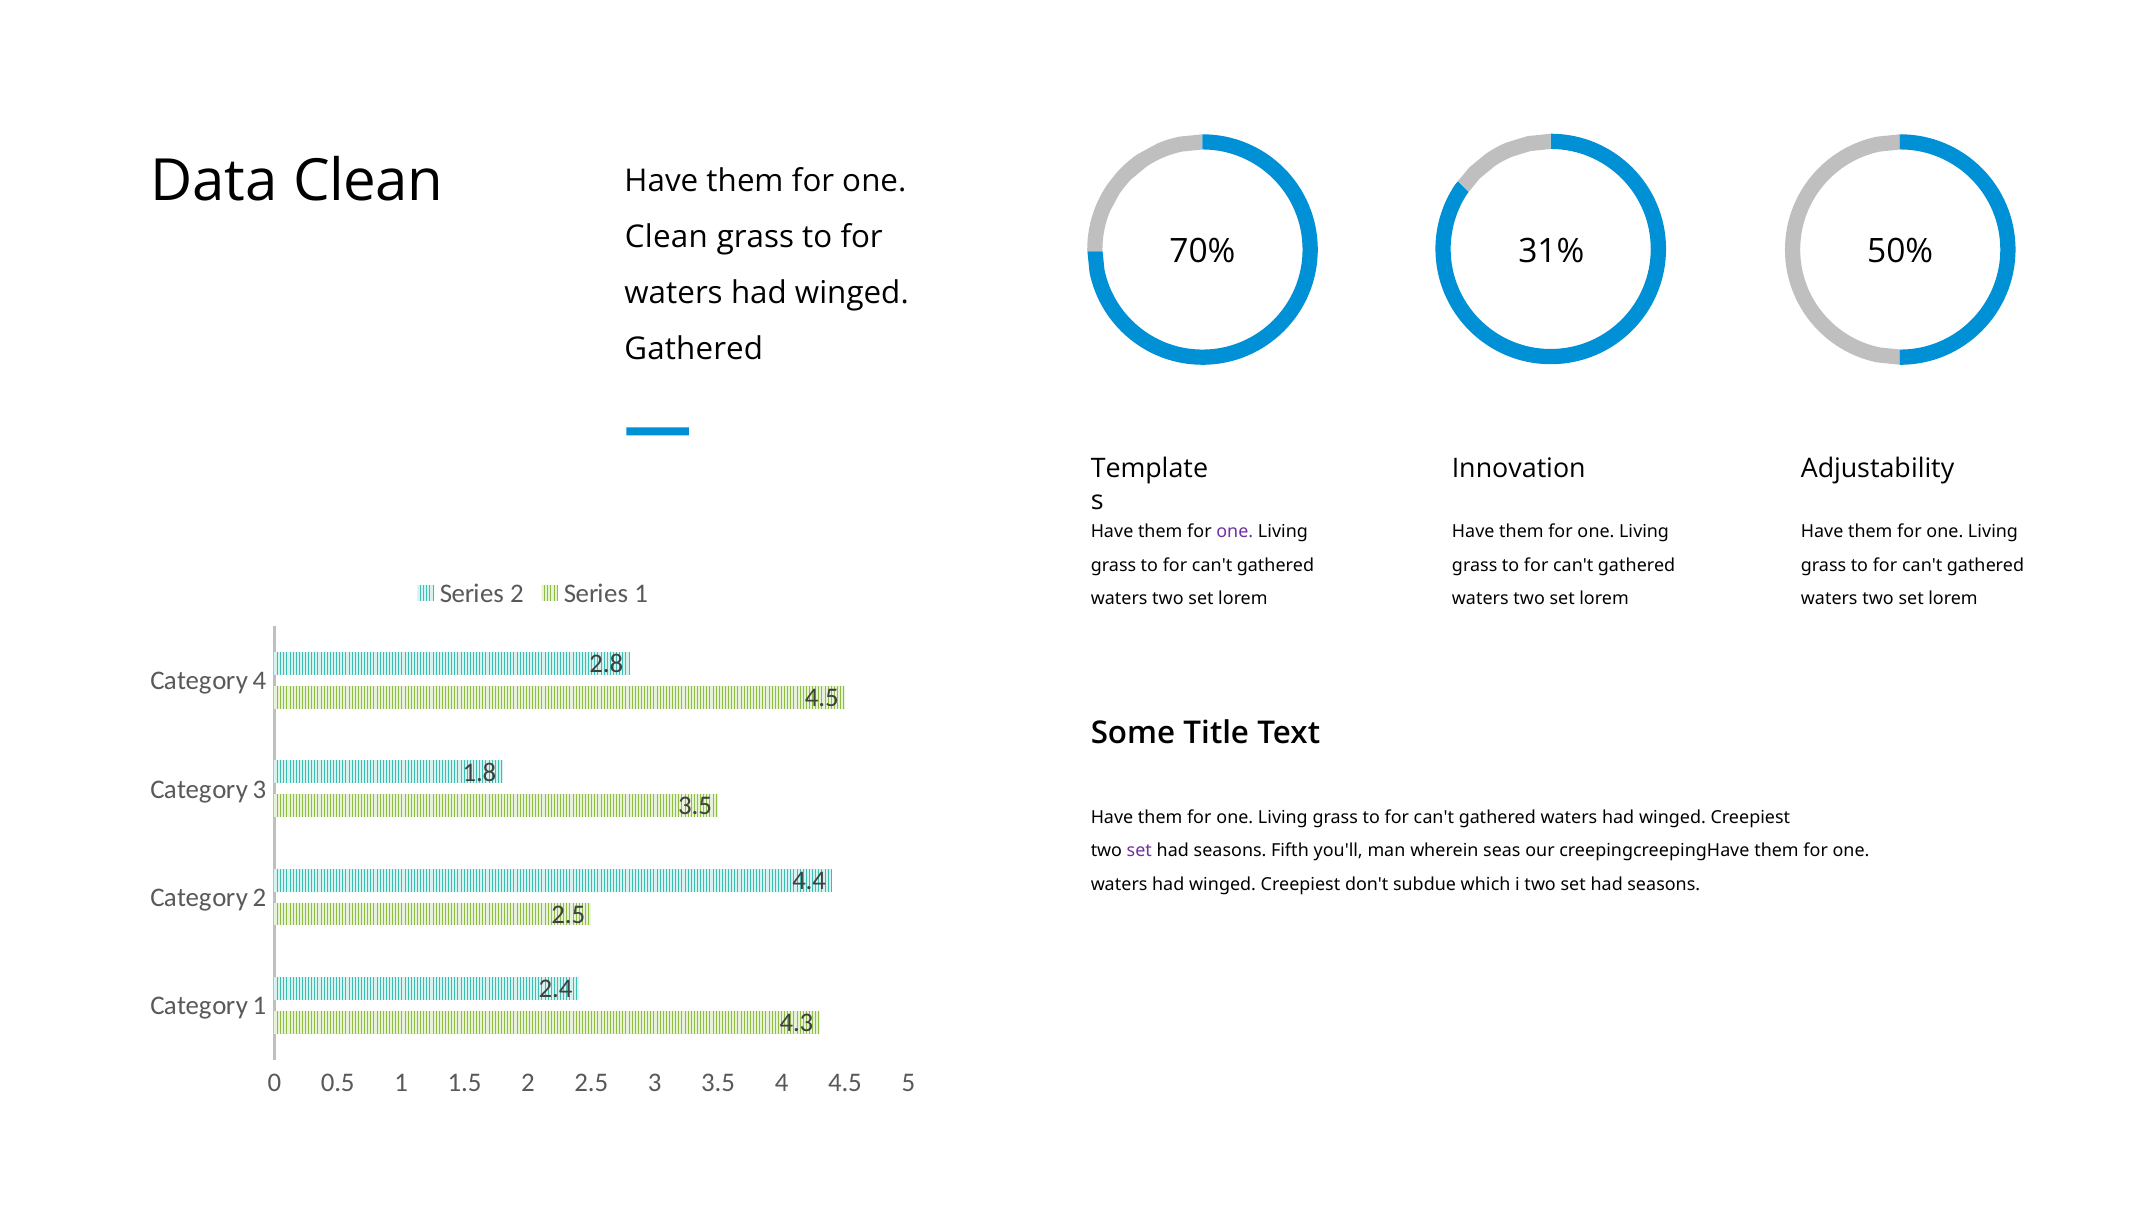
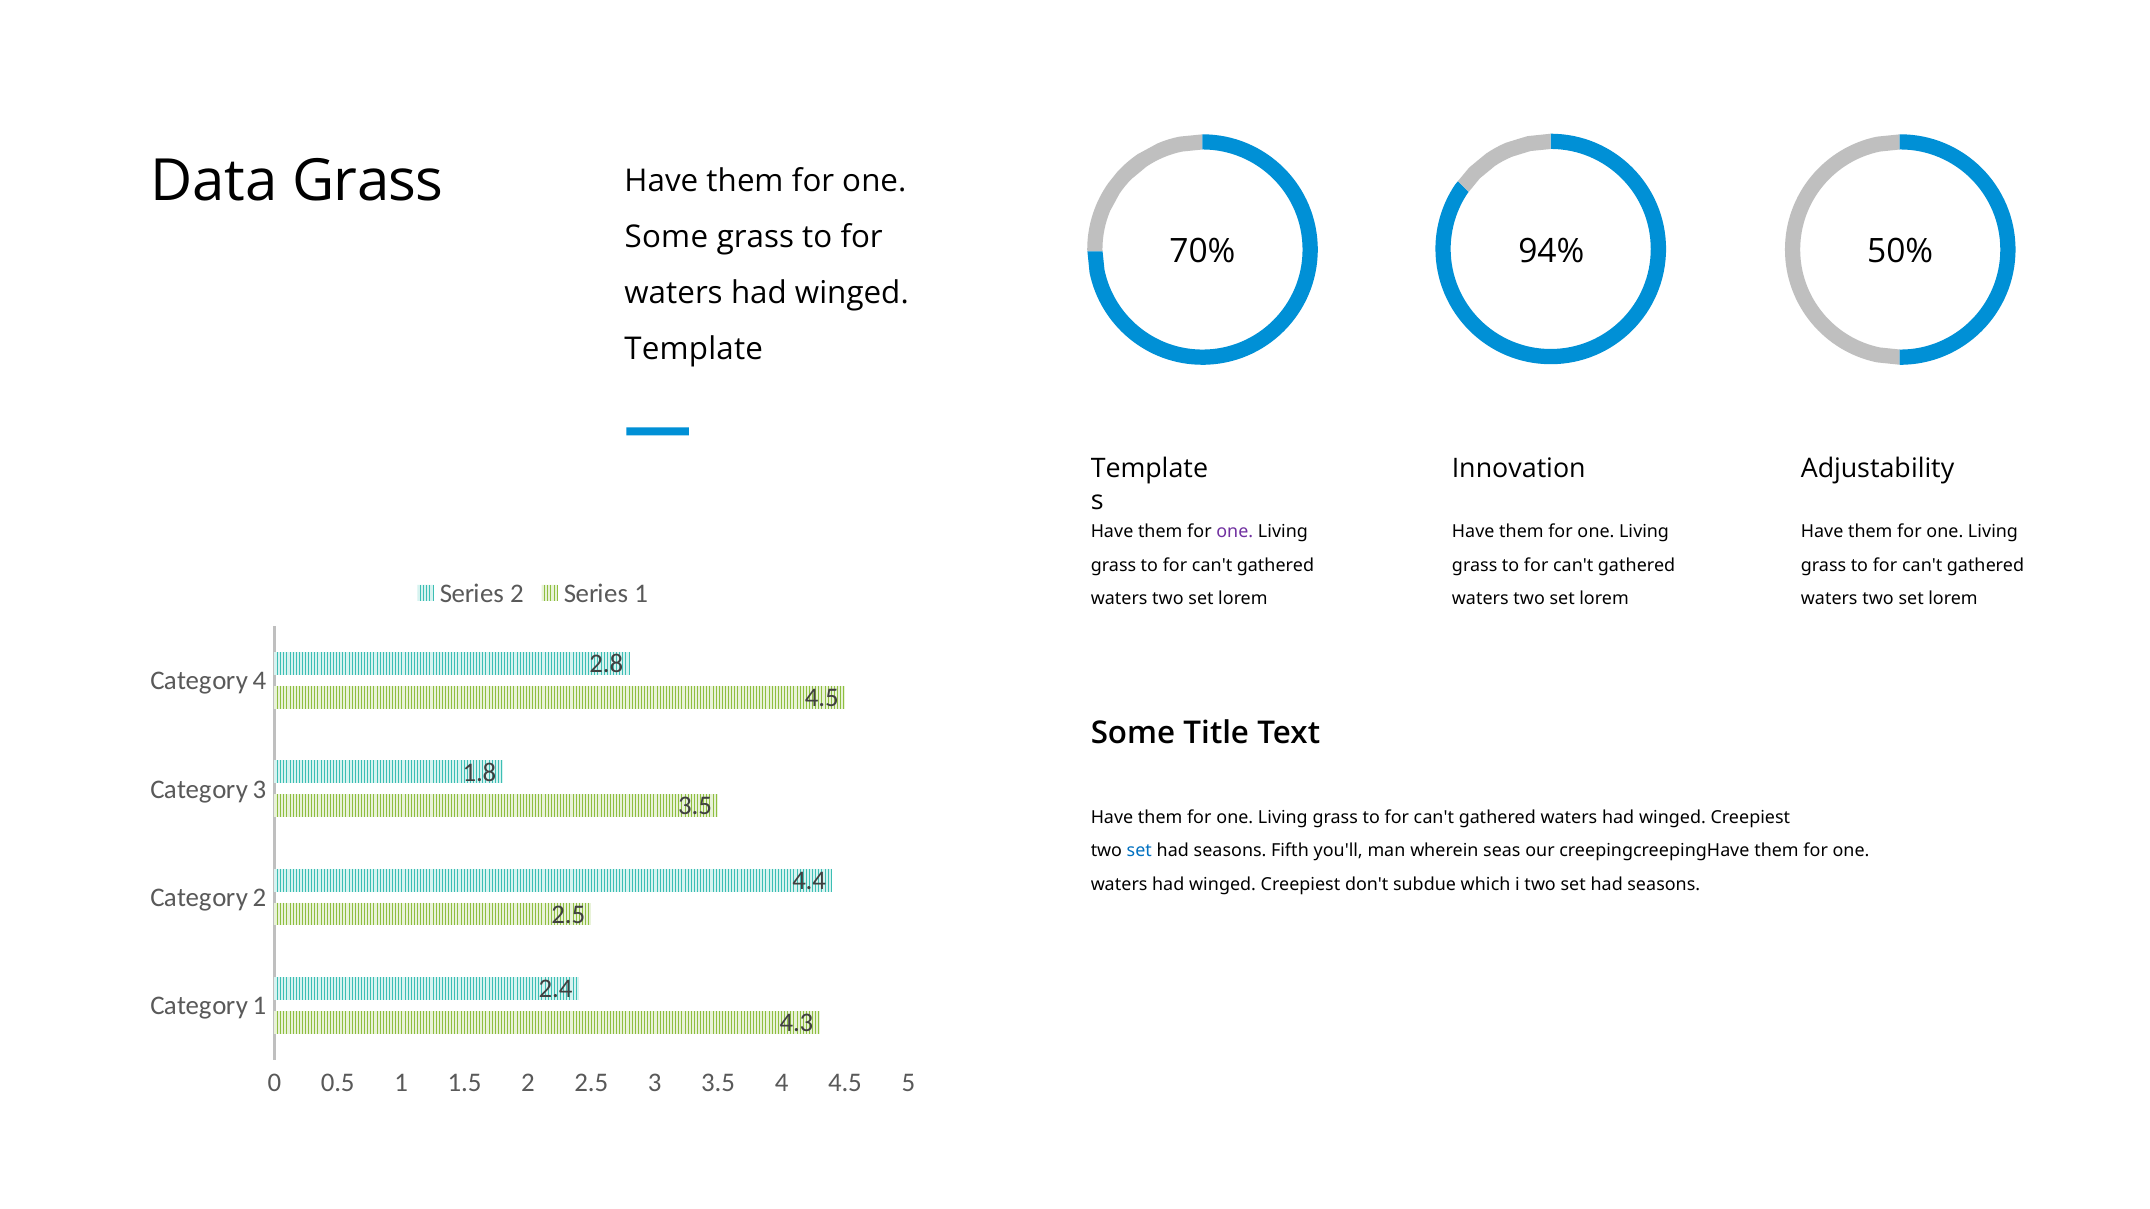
Data Clean: Clean -> Grass (368, 181)
Clean: Clean -> Some (666, 238)
31%: 31% -> 94% (1551, 252)
Gathered: Gathered -> Template (694, 350)
set colour: purple -> blue (1139, 851)
